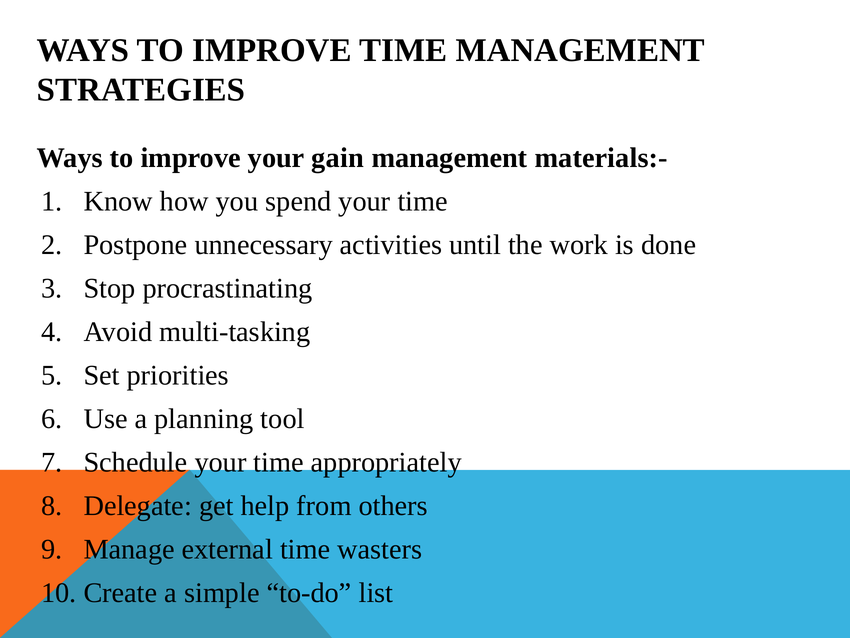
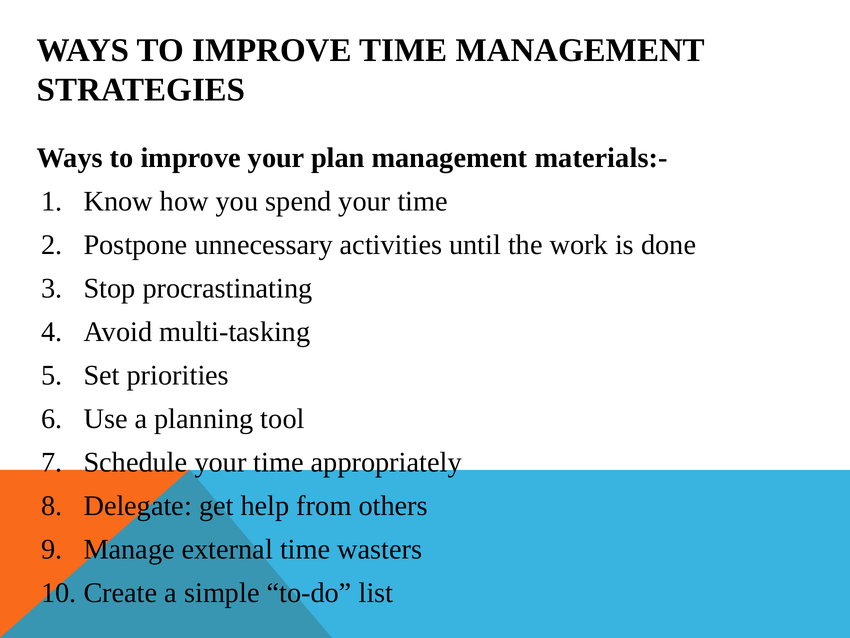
gain: gain -> plan (338, 158)
